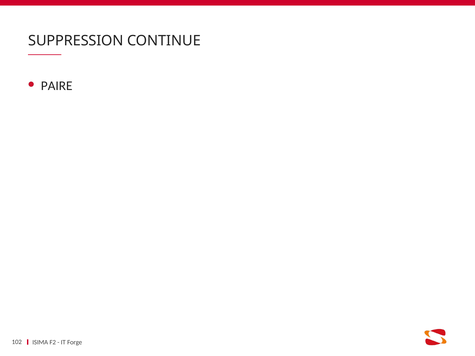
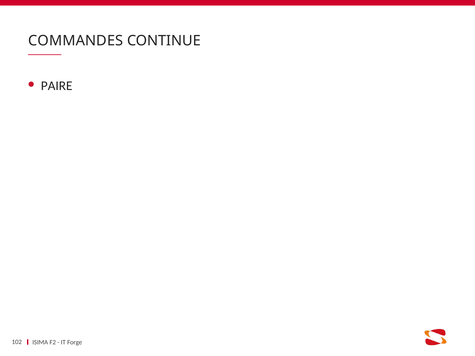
SUPPRESSION: SUPPRESSION -> COMMANDES (76, 41)
